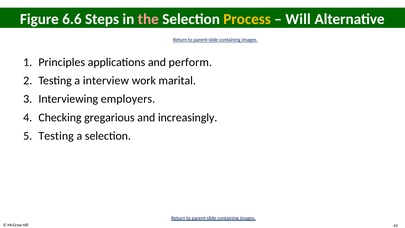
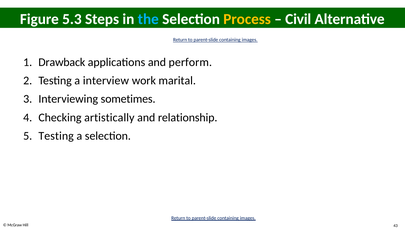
6.6: 6.6 -> 5.3 (72, 19)
the colour: pink -> light blue (148, 19)
Will: Will -> Civil (298, 19)
Principles: Principles -> Drawback (62, 62)
employers: employers -> sometimes (128, 99)
gregarious: gregarious -> artistically (109, 117)
increasingly: increasingly -> relationship (188, 117)
